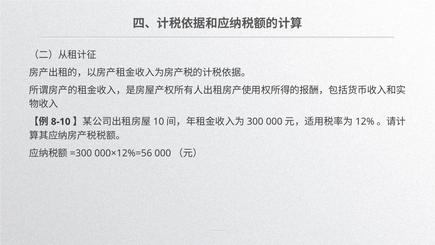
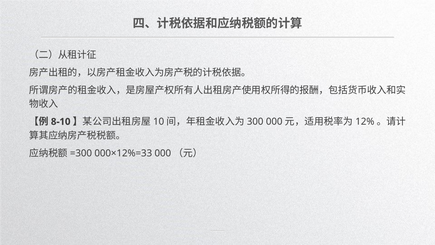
000×12%=56: 000×12%=56 -> 000×12%=33 (123, 153)
